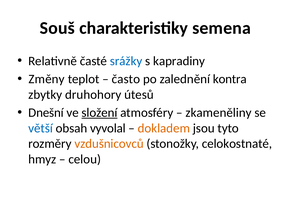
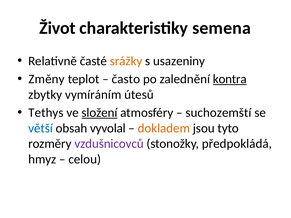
Souš: Souš -> Život (57, 28)
srážky colour: blue -> orange (126, 61)
kapradiny: kapradiny -> usazeniny (179, 61)
kontra underline: none -> present (230, 79)
druhohory: druhohory -> vymíráním (93, 95)
Dnešní: Dnešní -> Tethys (46, 113)
zkameněliny: zkameněliny -> suchozemští (219, 113)
vzdušnicovců colour: orange -> purple (109, 144)
celokostnaté: celokostnaté -> předpokládá (237, 144)
